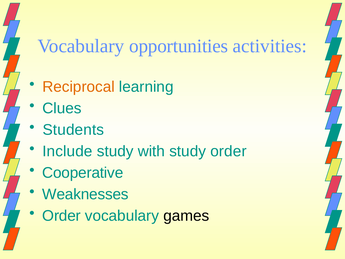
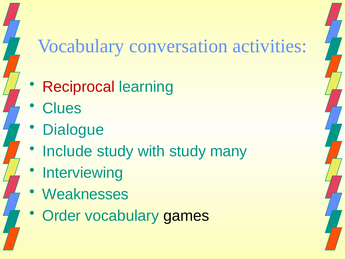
opportunities: opportunities -> conversation (178, 46)
Reciprocal colour: orange -> red (79, 87)
Students: Students -> Dialogue (73, 130)
study order: order -> many (229, 151)
Cooperative: Cooperative -> Interviewing (83, 173)
